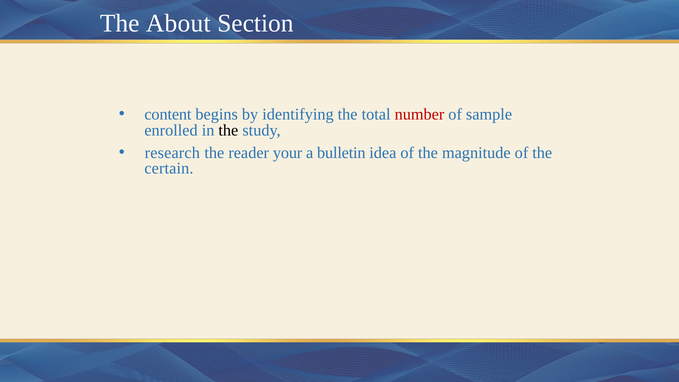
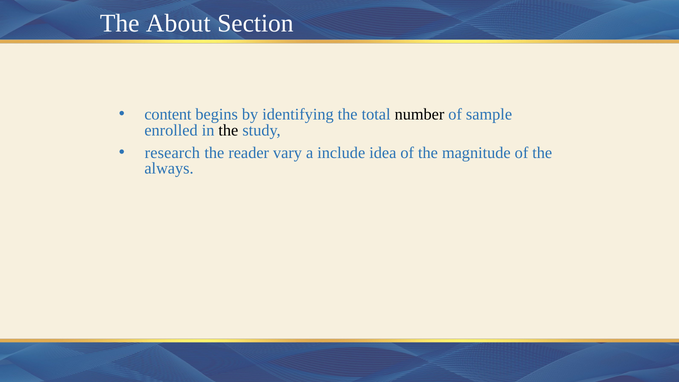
number colour: red -> black (419, 115)
your: your -> vary (288, 153)
bulletin: bulletin -> include (341, 153)
certain: certain -> always (169, 168)
